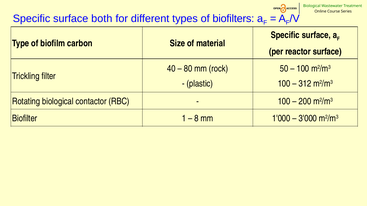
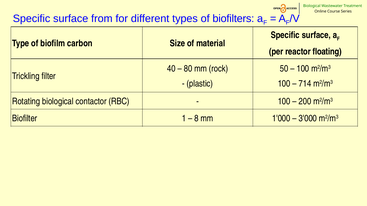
both: both -> from (102, 19)
reactor surface: surface -> floating (327, 52)
312: 312 -> 714 (305, 84)
